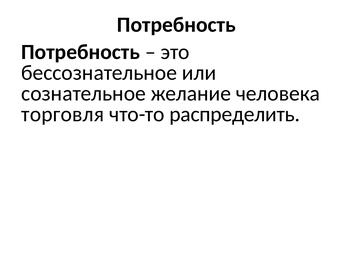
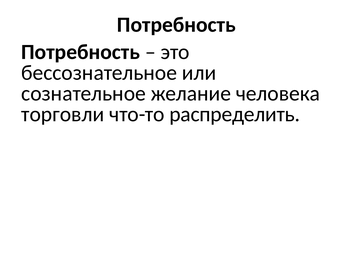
торговля: торговля -> торговли (63, 114)
